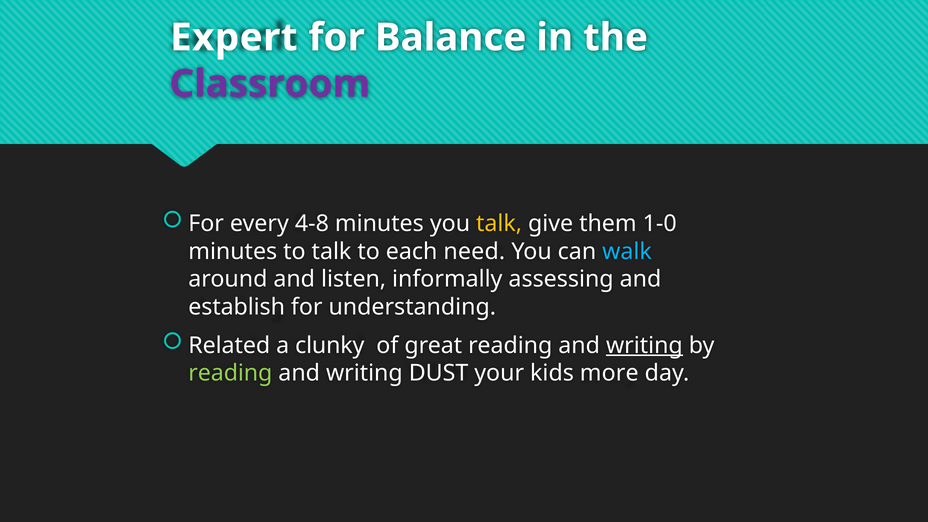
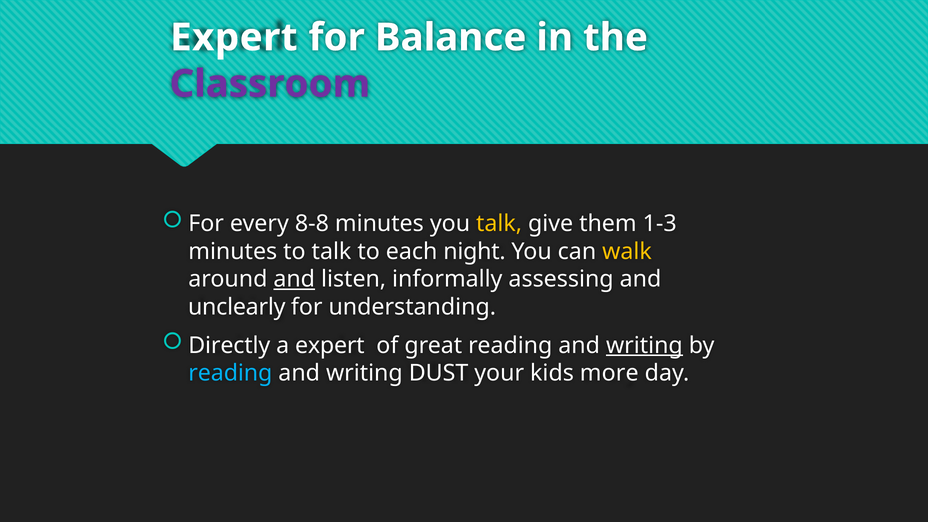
4-8: 4-8 -> 8-8 (312, 224)
1-0: 1-0 -> 1-3 (660, 224)
need: need -> night (475, 251)
walk colour: light blue -> yellow (627, 251)
and underline: none -> present (294, 279)
establish: establish -> unclearly (237, 307)
Related: Related -> Directly (229, 345)
a clunky: clunky -> expert (330, 345)
reading colour: light green -> light blue (230, 373)
